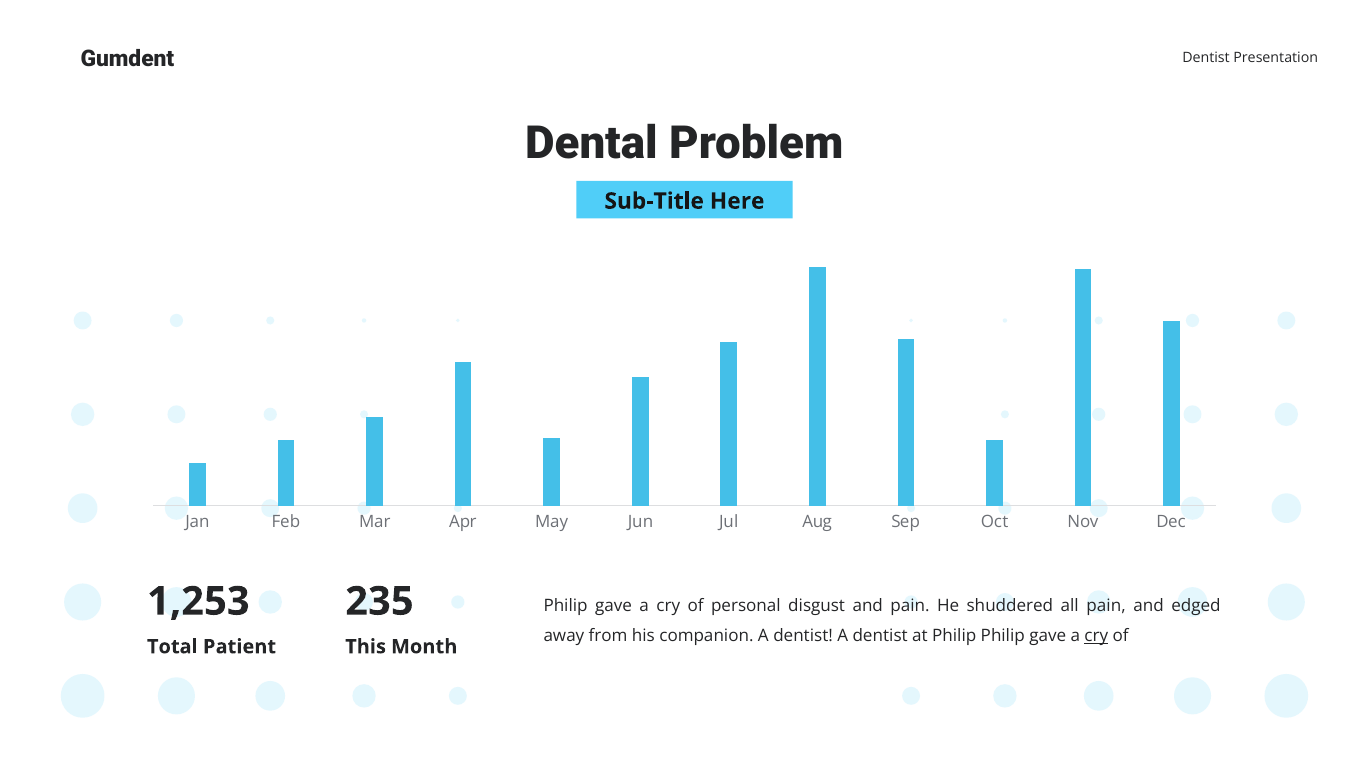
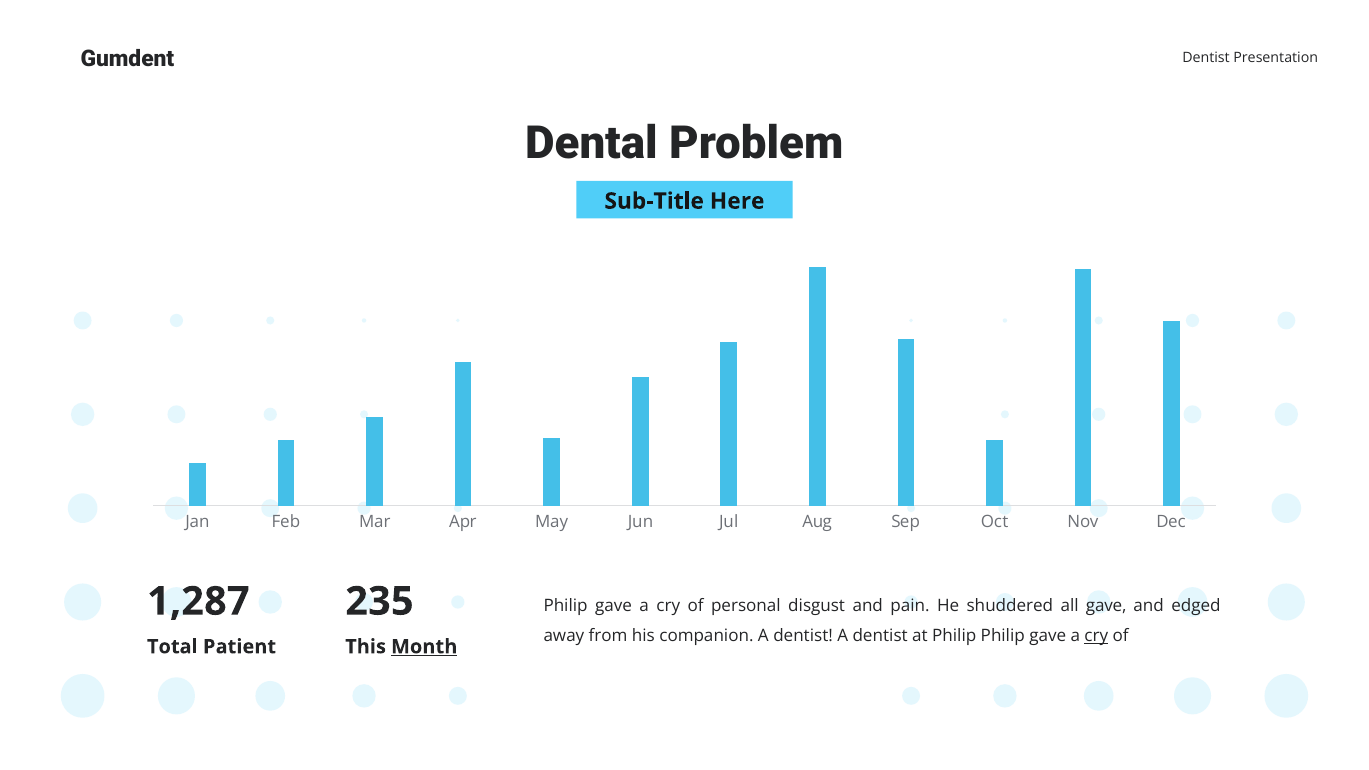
1,253: 1,253 -> 1,287 (198, 602)
all pain: pain -> gave (1106, 605)
Month underline: none -> present (424, 647)
